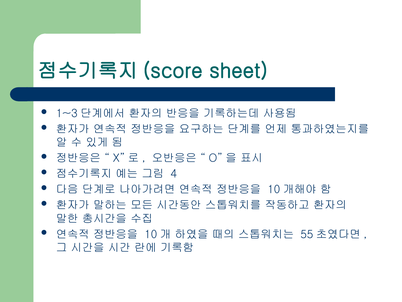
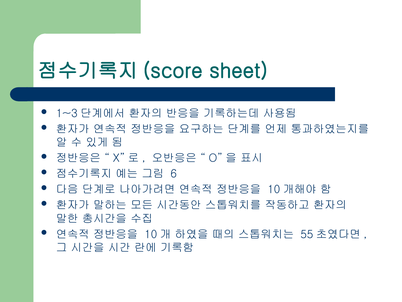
4: 4 -> 6 (174, 174)
